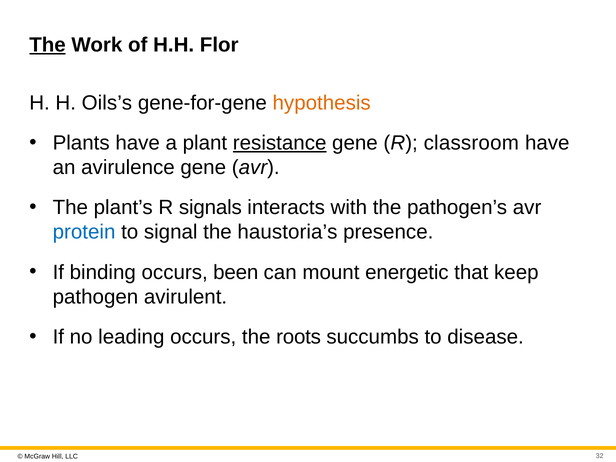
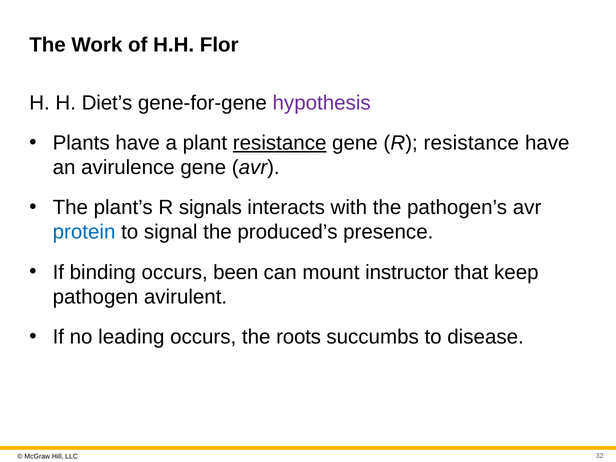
The underline: present -> none (48, 45)
Oils’s: Oils’s -> Diet’s (107, 103)
hypothesis colour: orange -> purple (322, 103)
R classroom: classroom -> resistance (471, 143)
haustoria’s: haustoria’s -> produced’s (288, 232)
energetic: energetic -> instructor (407, 272)
